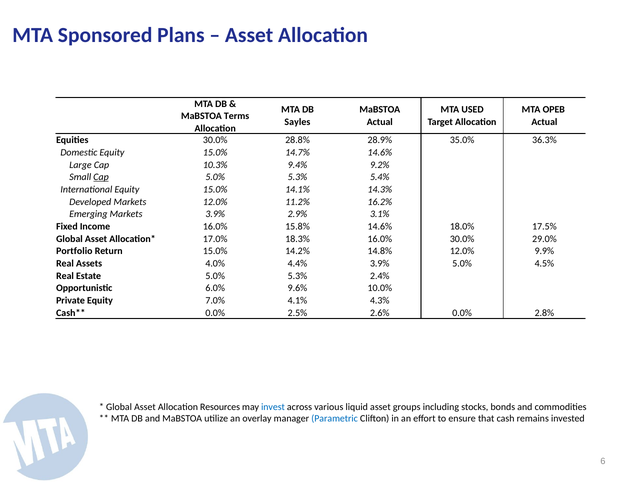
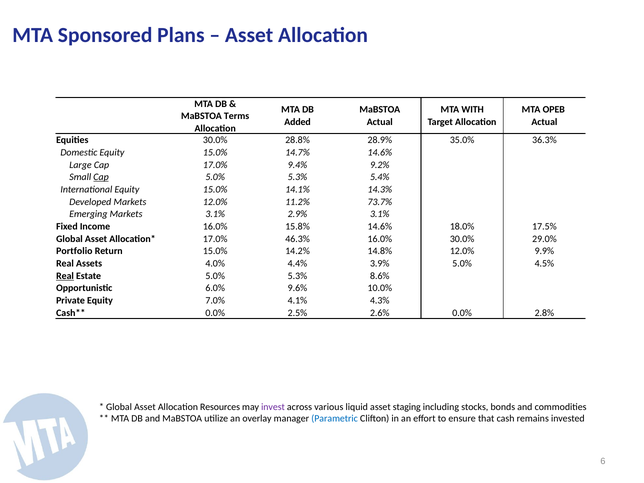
USED: USED -> WITH (473, 110)
Sayles: Sayles -> Added (298, 122)
Cap 10.3%: 10.3% -> 17.0% (215, 165)
16.2%: 16.2% -> 73.7% (380, 202)
Markets 3.9%: 3.9% -> 3.1% (215, 214)
18.3%: 18.3% -> 46.3% (298, 239)
Real underline: none -> present (65, 276)
2.4%: 2.4% -> 8.6% (380, 276)
invest colour: blue -> purple (273, 407)
groups: groups -> staging (407, 407)
